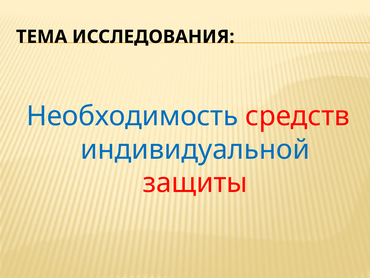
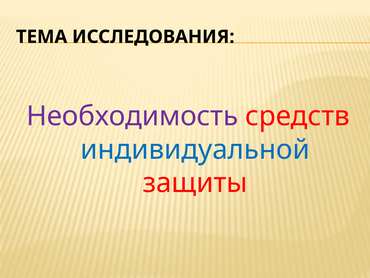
Необходимость colour: blue -> purple (132, 116)
